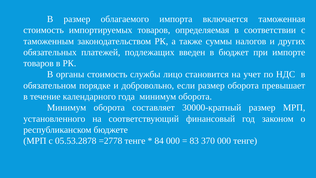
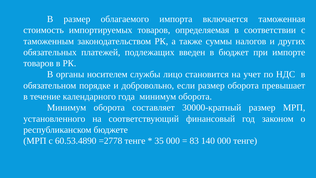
органы стоимость: стоимость -> носителем (107, 74)
05.53.2878: 05.53.2878 -> 60.53.4890 (76, 141)
84: 84 -> 35 (159, 141)
370: 370 -> 140 (208, 141)
